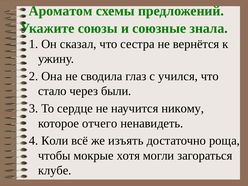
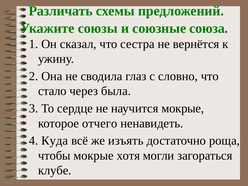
Ароматом: Ароматом -> Различать (61, 11)
знала: знала -> союза (209, 28)
учился: учился -> словно (178, 76)
были: были -> была (116, 91)
научится никому: никому -> мокрые (183, 108)
Коли: Коли -> Куда (55, 141)
